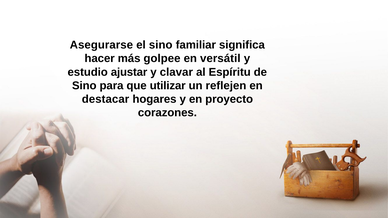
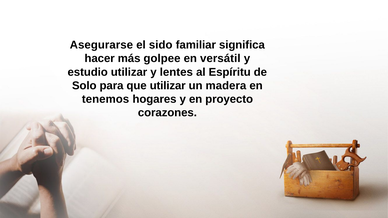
el sino: sino -> sido (161, 45)
estudio ajustar: ajustar -> utilizar (129, 72)
clavar: clavar -> lentes (176, 72)
Sino: Sino -> Solo (84, 86)
reflejen: reflejen -> madera (226, 86)
destacar: destacar -> tenemos (106, 99)
